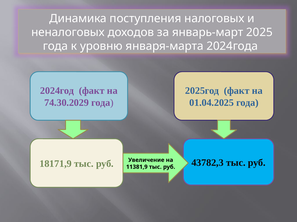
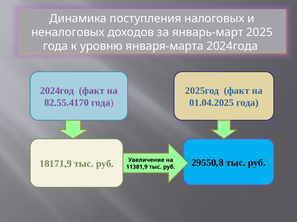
74.30.2029: 74.30.2029 -> 82.55.4170 (67, 103)
43782,3: 43782,3 -> 29550,8 (208, 163)
